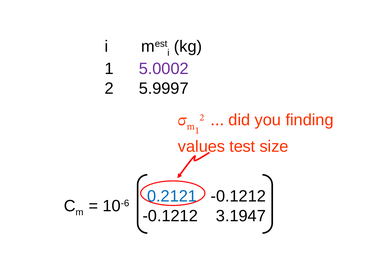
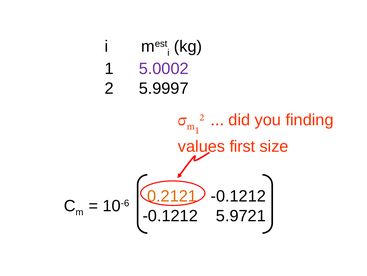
test: test -> first (242, 146)
0.2121 colour: blue -> orange (172, 196)
3.1947: 3.1947 -> 5.9721 (241, 215)
